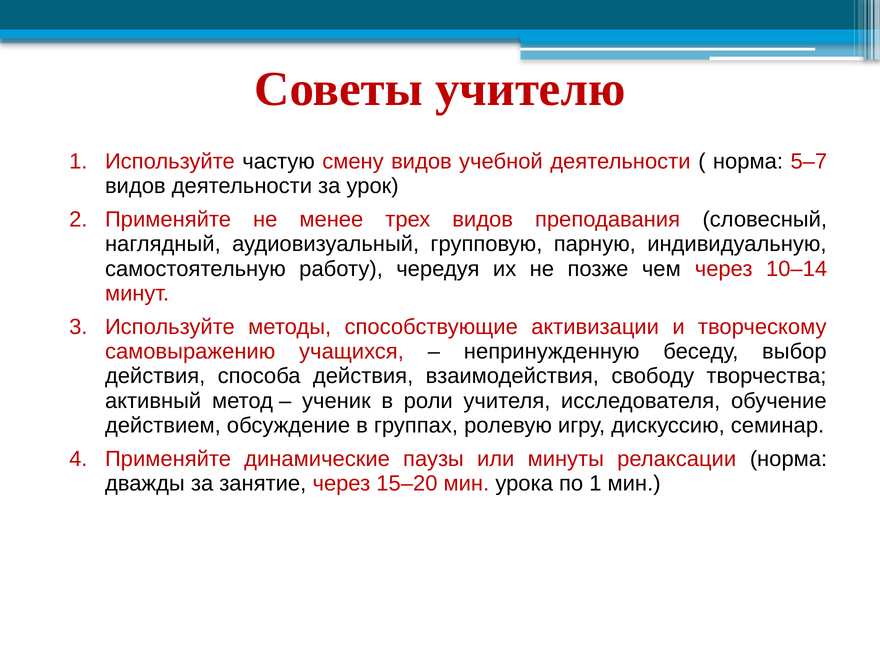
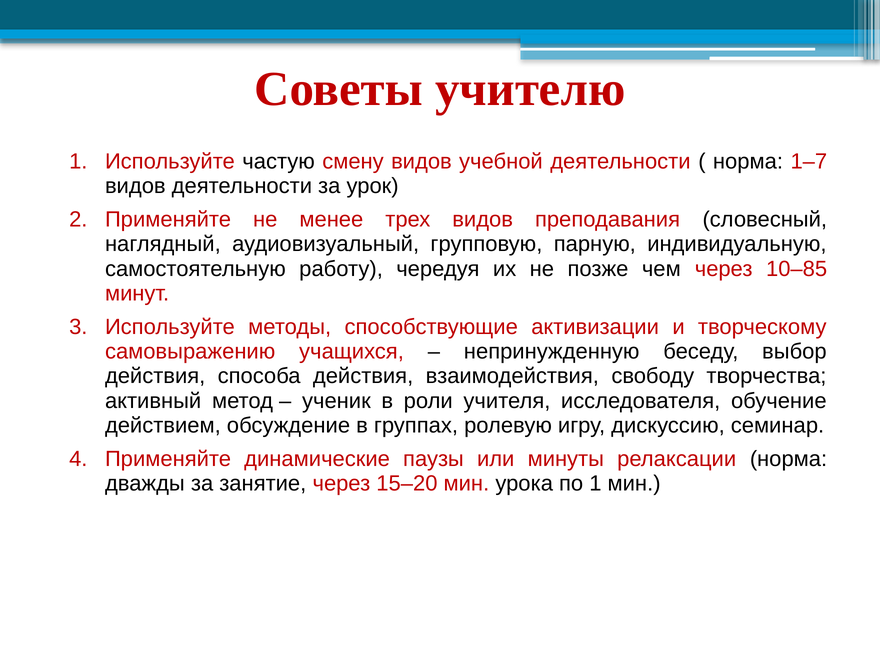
5–7: 5–7 -> 1–7 (809, 161)
10–14: 10–14 -> 10–85 (797, 269)
